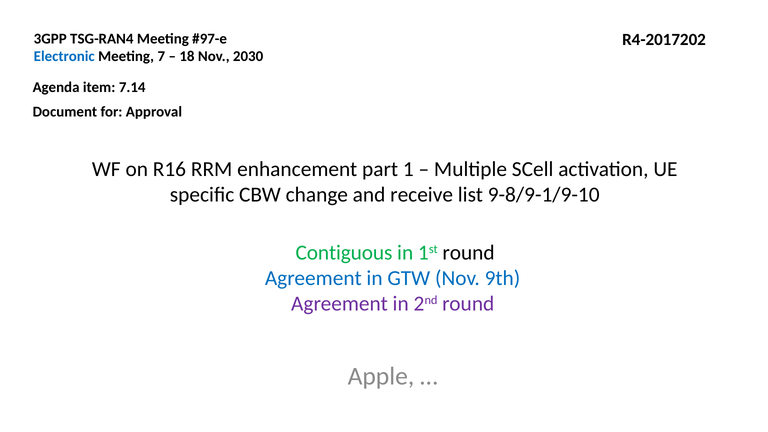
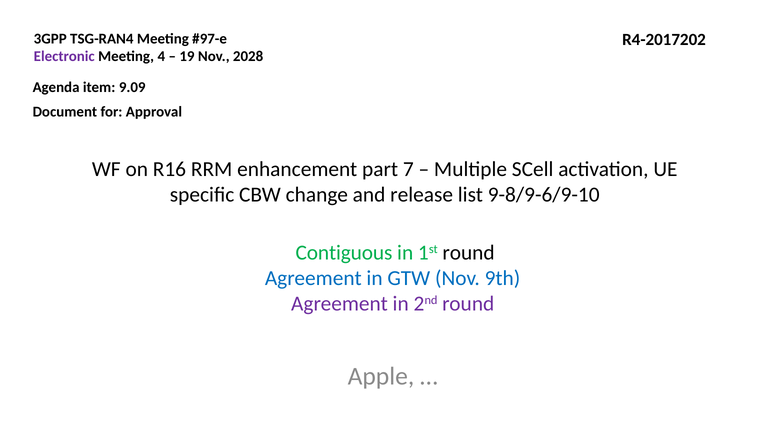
Electronic colour: blue -> purple (64, 57)
7: 7 -> 4 (161, 57)
18: 18 -> 19 (187, 57)
2030: 2030 -> 2028 (248, 57)
7.14: 7.14 -> 9.09 (132, 88)
1: 1 -> 7 (408, 169)
receive: receive -> release (422, 195)
9-8/9-1/9-10: 9-8/9-1/9-10 -> 9-8/9-6/9-10 (544, 195)
